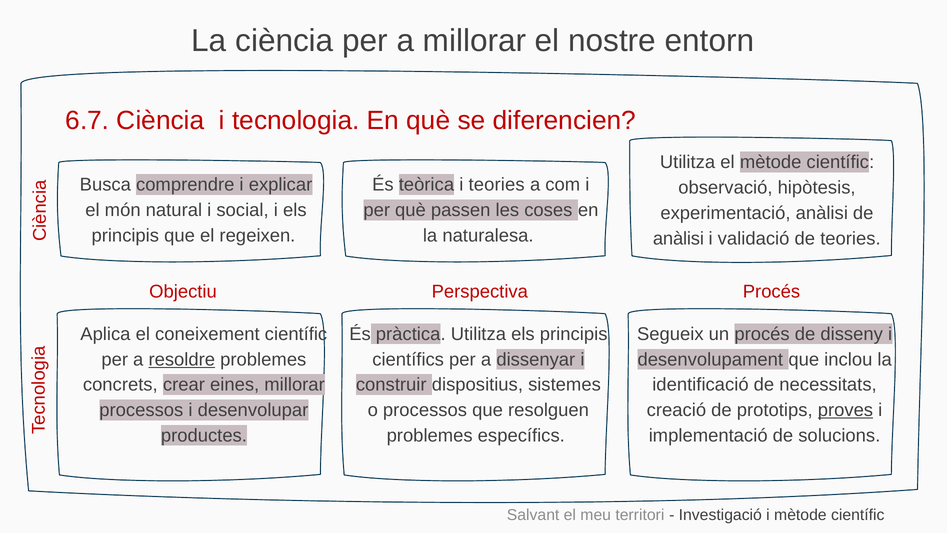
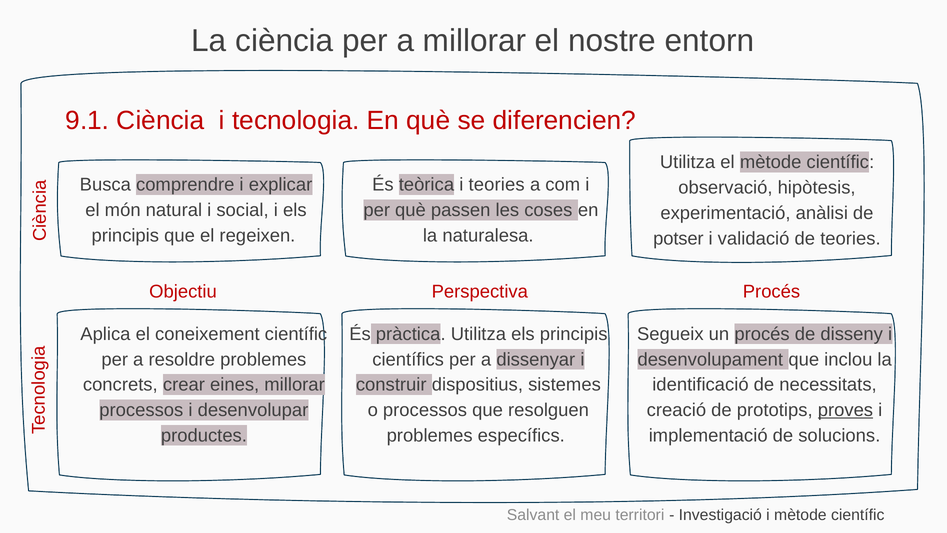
6.7: 6.7 -> 9.1 (87, 120)
anàlisi: anàlisi -> potser (678, 238)
resoldre underline: present -> none (182, 359)
